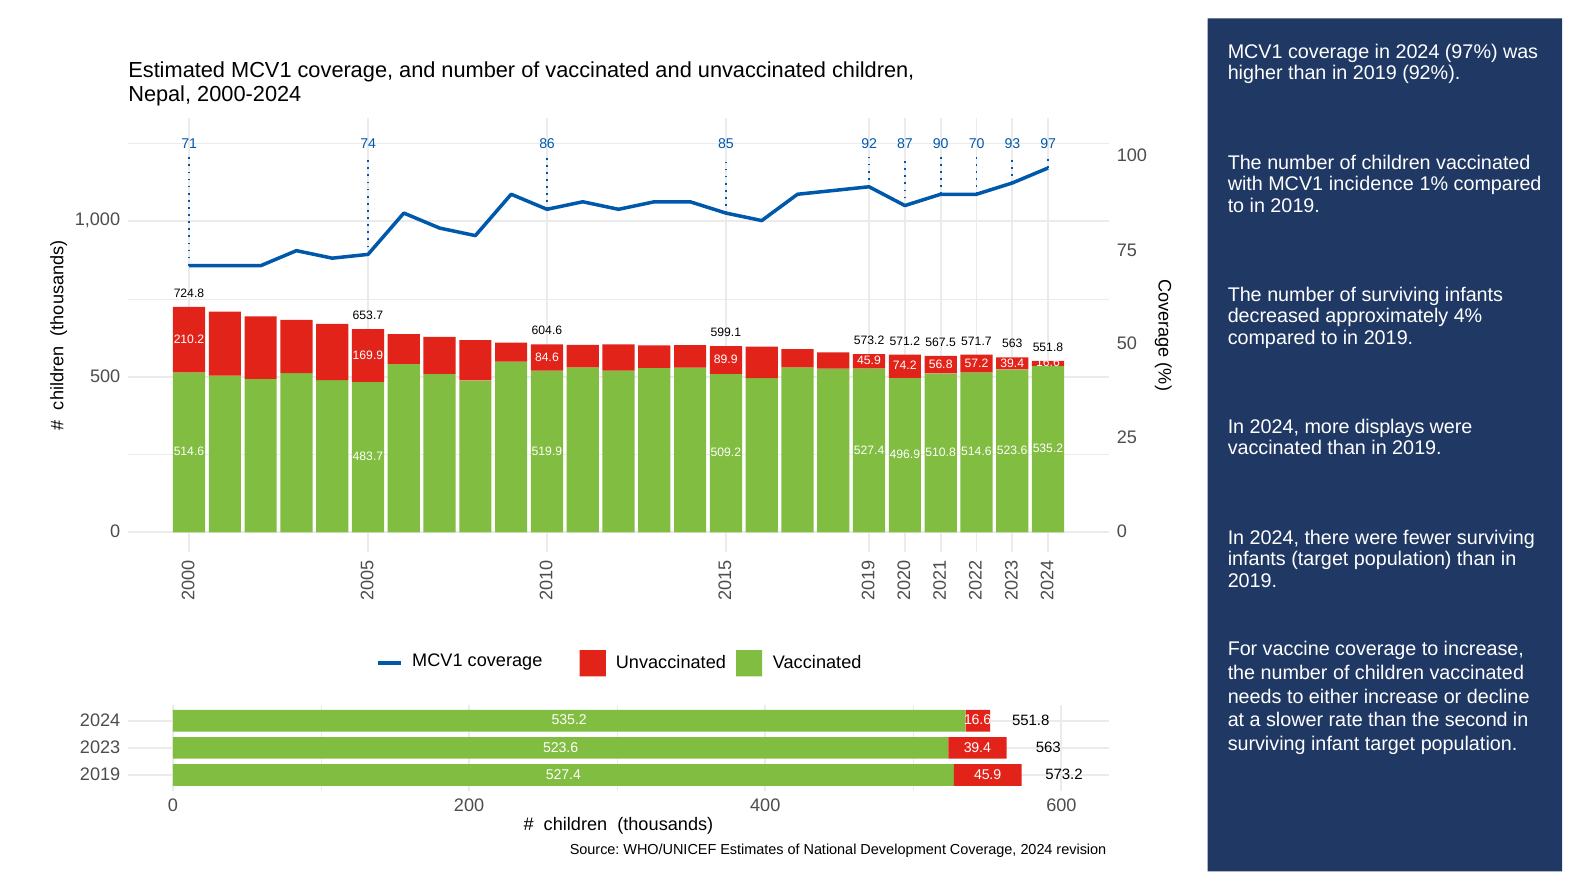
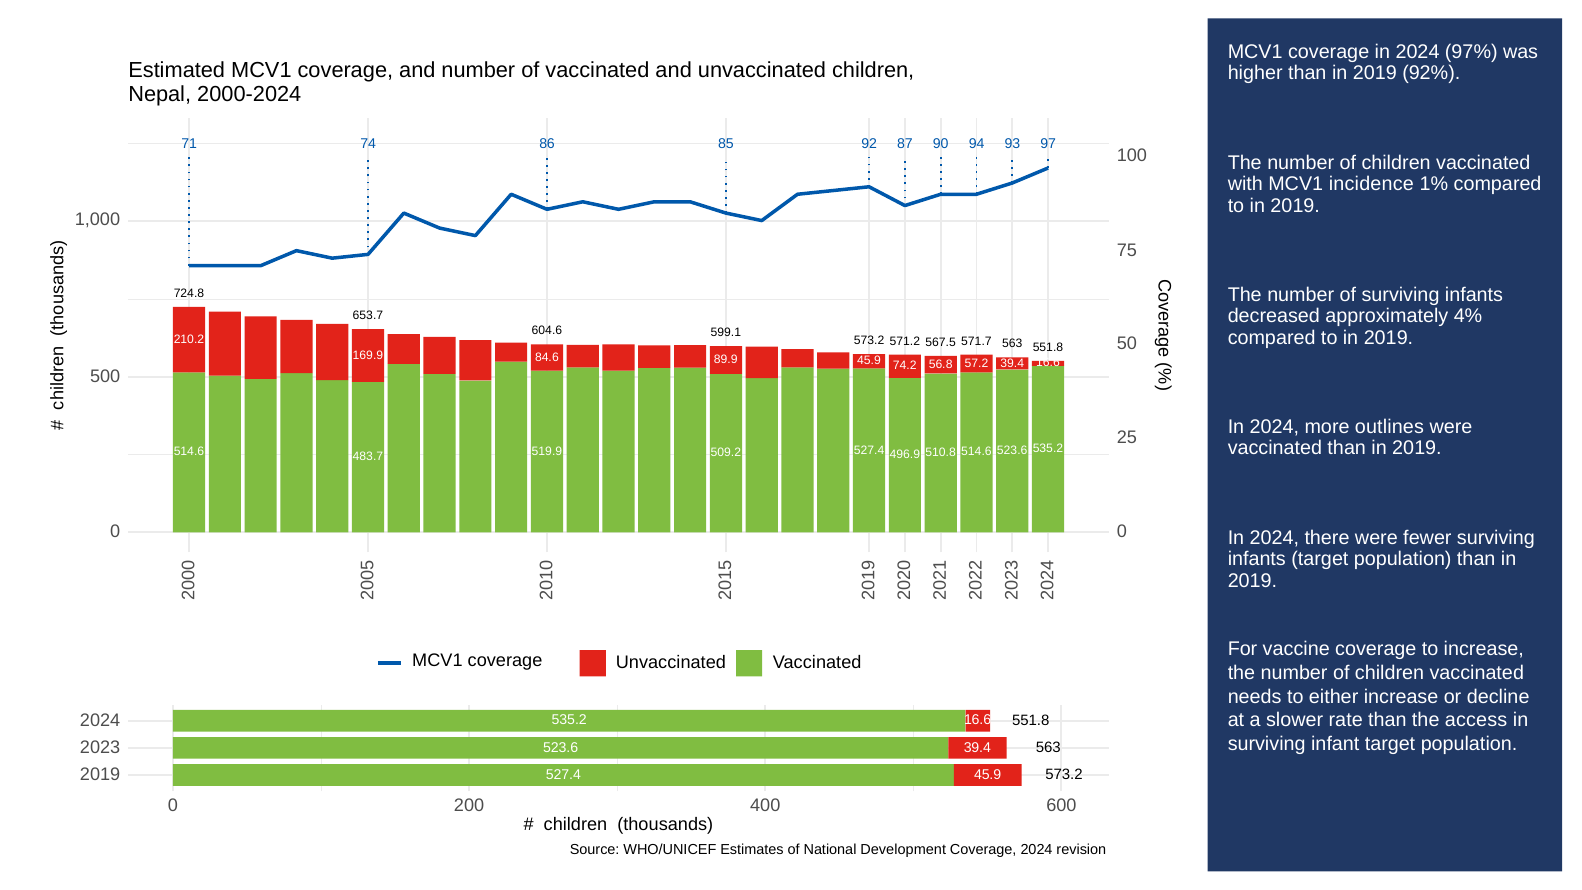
70: 70 -> 94 (977, 144)
displays: displays -> outlines (1389, 427)
second: second -> access (1476, 720)
